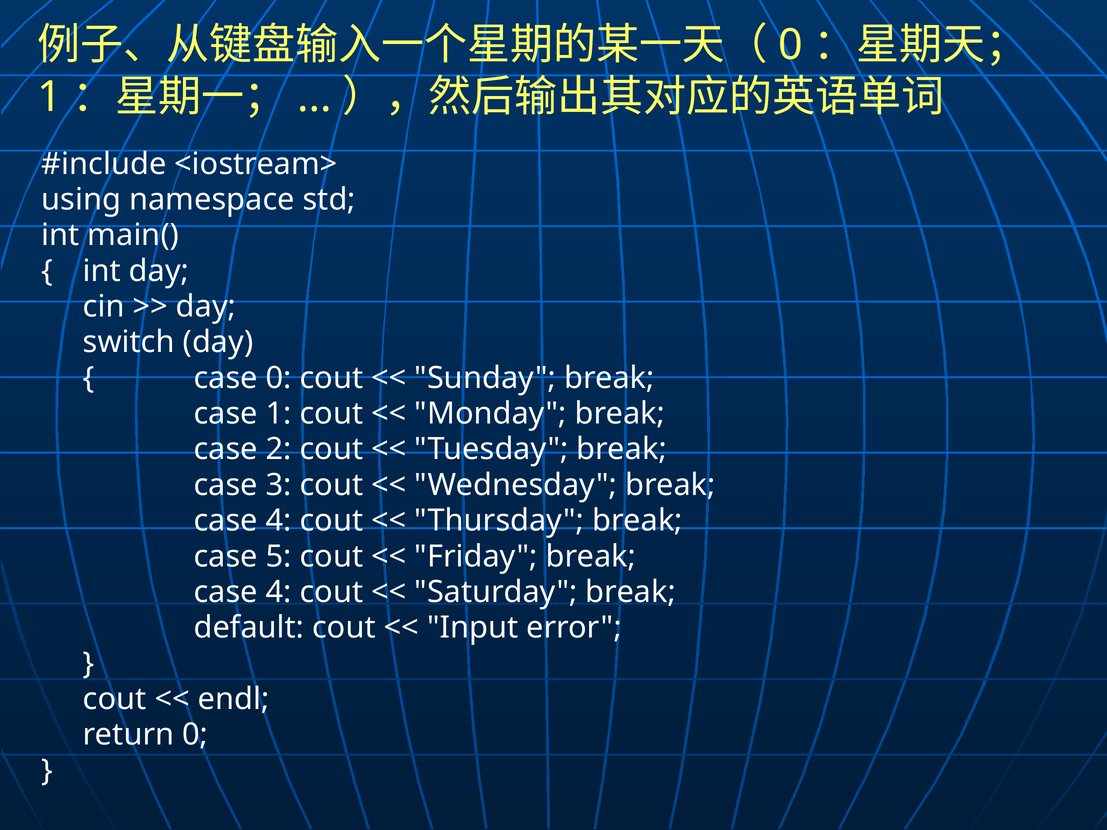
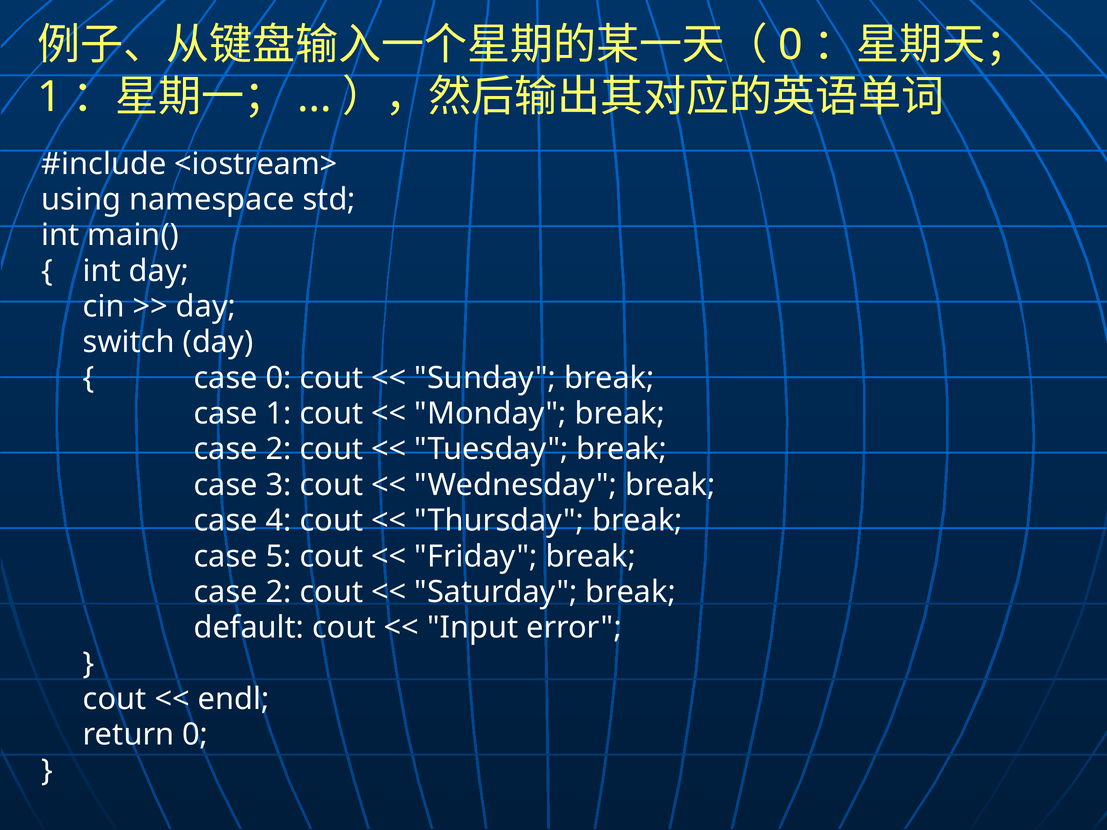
4: 4 -> 2 (279, 592)
